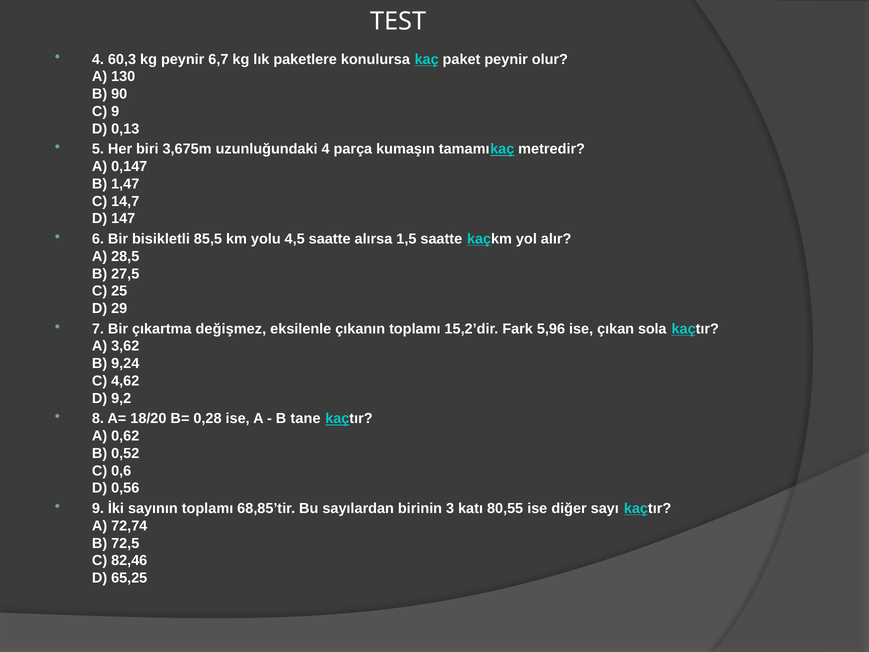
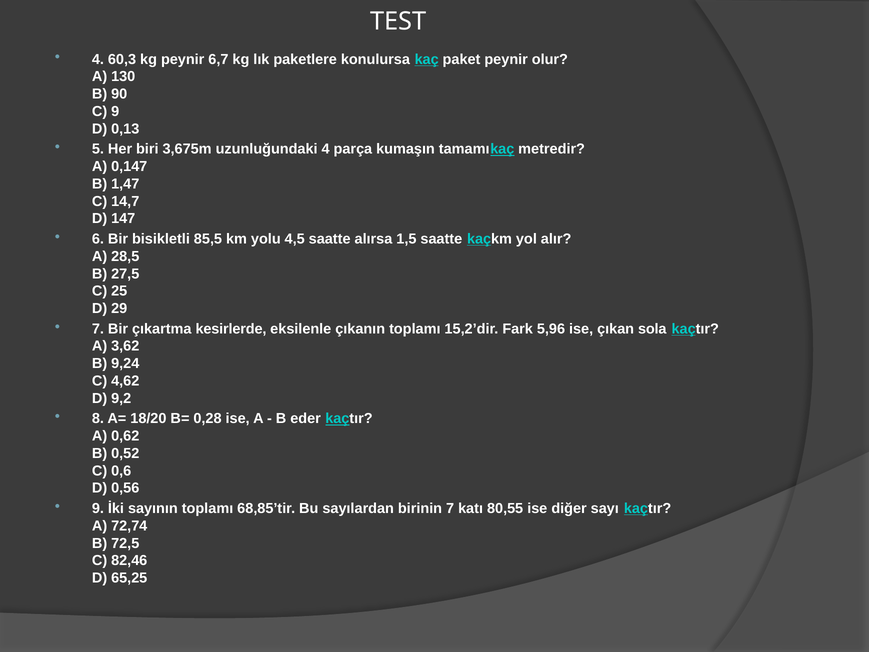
değişmez: değişmez -> kesirlerde (231, 329)
tane: tane -> eder (306, 419)
birinin 3: 3 -> 7 (450, 508)
